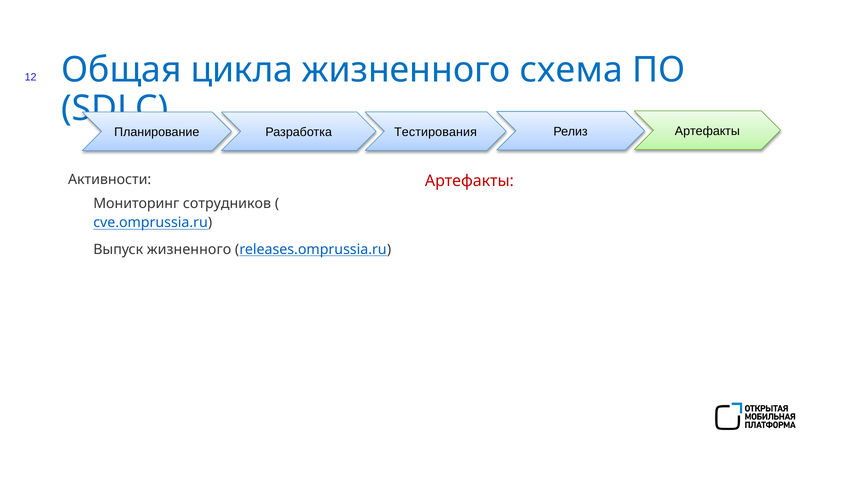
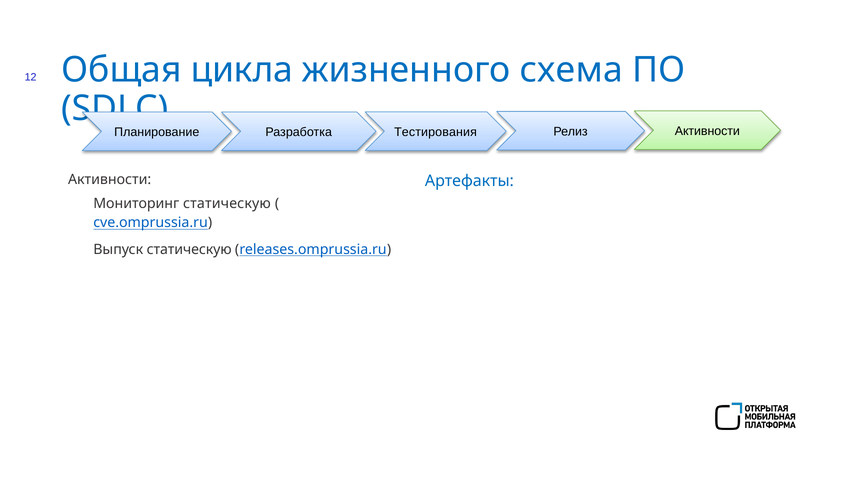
Релиз Артефакты: Артефакты -> Активности (707, 131)
Артефакты colour: red -> blue (469, 181)
Мониторинг сотрудников: сотрудников -> статическую (227, 203)
Выпуск жизненного: жизненного -> статическую (189, 249)
